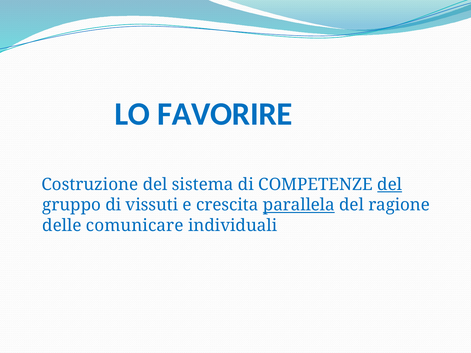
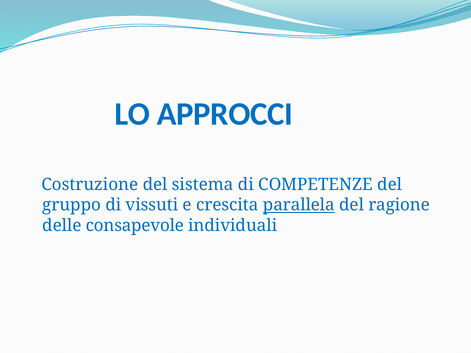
FAVORIRE: FAVORIRE -> APPROCCI (225, 114)
del underline: present -> none (390, 185)
comunicare: comunicare -> consapevole (135, 226)
